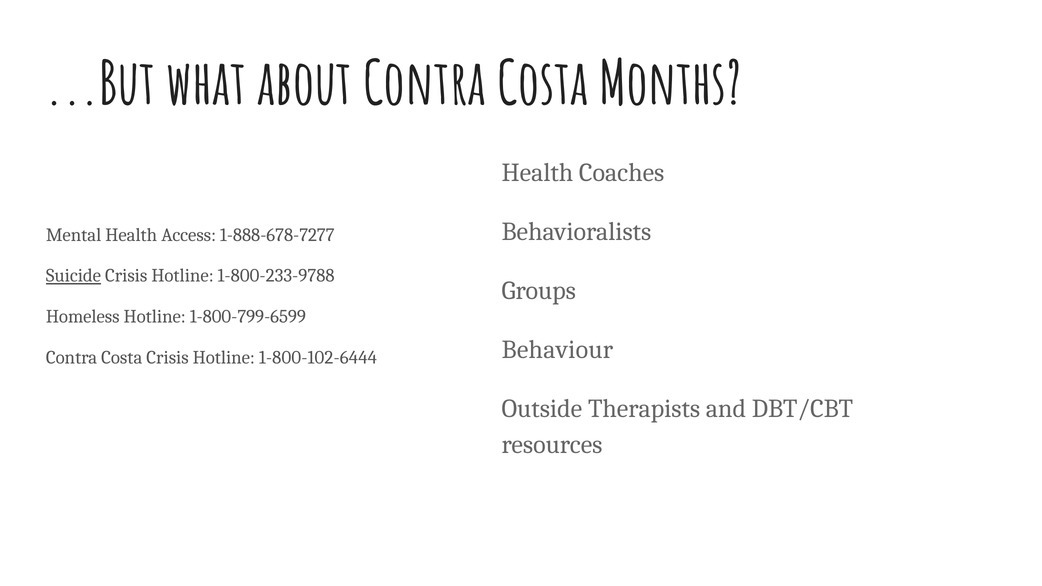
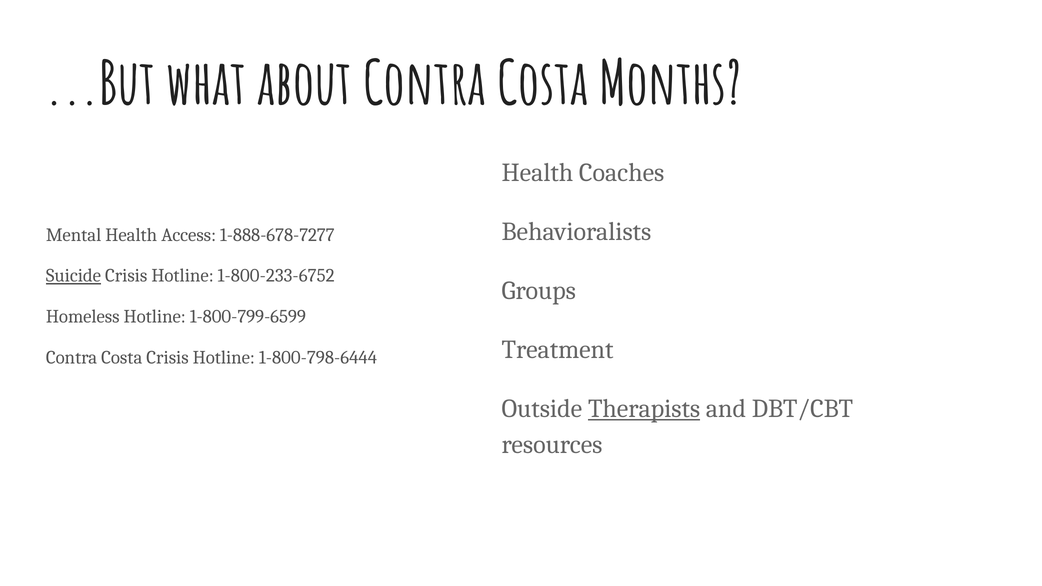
1-800-233-9788: 1-800-233-9788 -> 1-800-233-6752 (276, 276)
Behaviour: Behaviour -> Treatment (558, 350)
1-800-102-6444: 1-800-102-6444 -> 1-800-798-6444 (318, 357)
Therapists underline: none -> present (644, 409)
